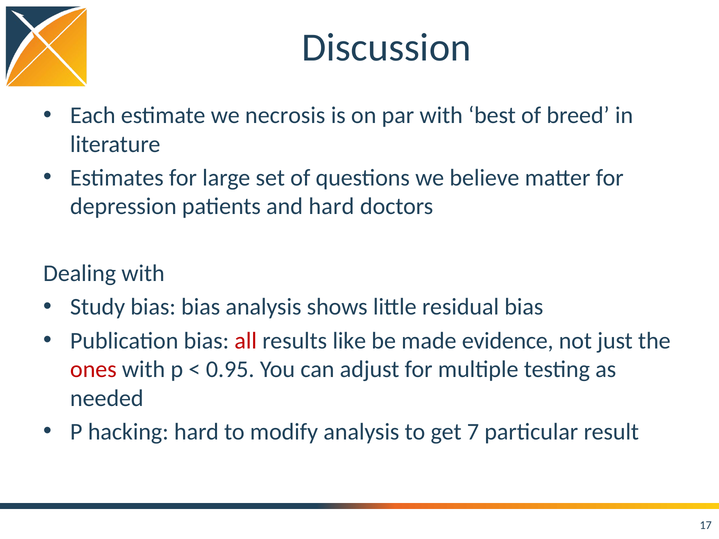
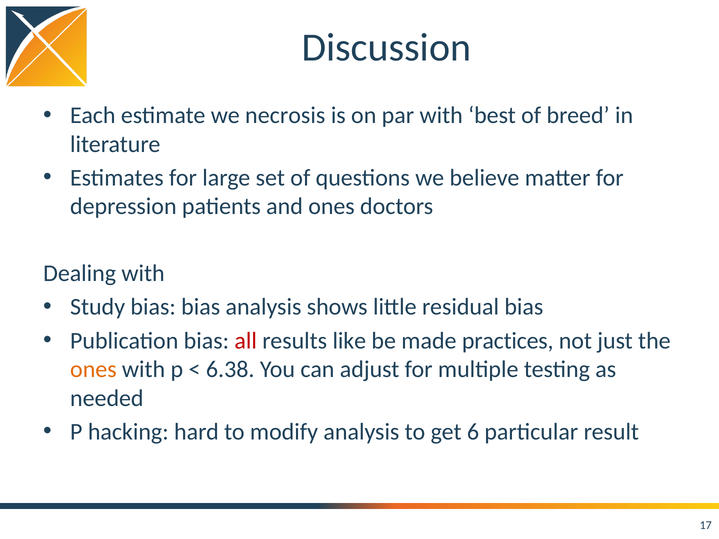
and hard: hard -> ones (332, 207)
evidence: evidence -> practices (508, 341)
ones colour: red -> orange (93, 370)
0.95: 0.95 -> 6.38 (230, 370)
7: 7 -> 6 (473, 432)
